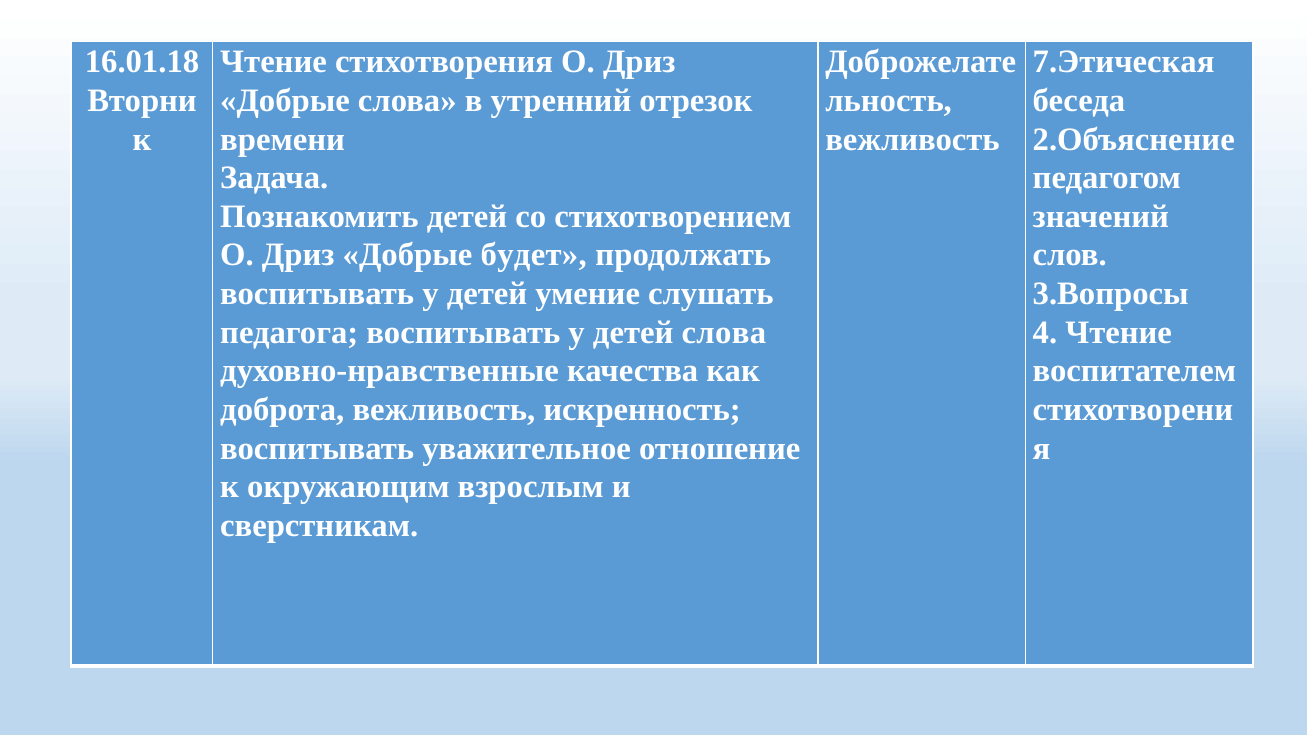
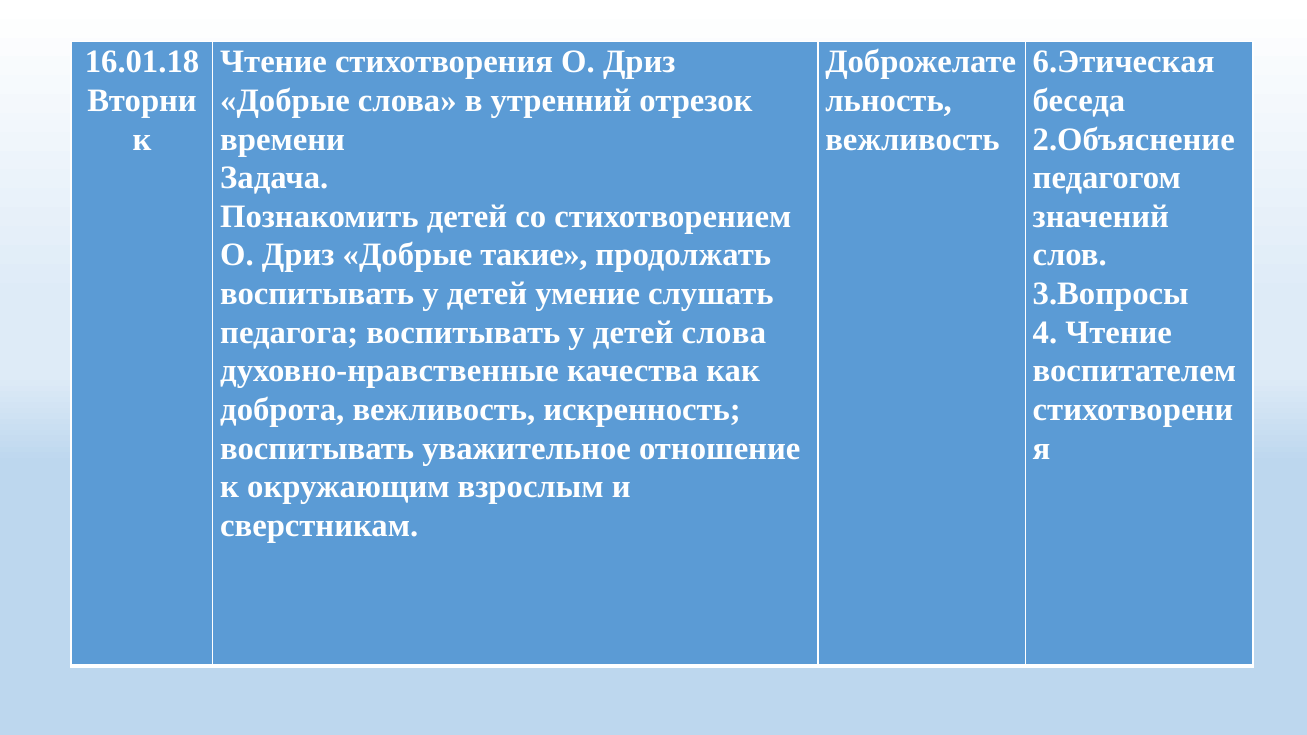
7.Этическая: 7.Этическая -> 6.Этическая (1124, 62)
будет: будет -> такие (534, 255)
